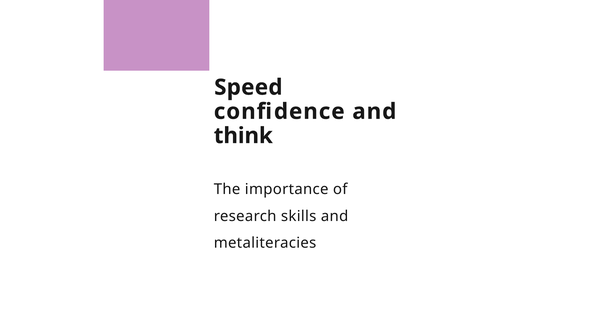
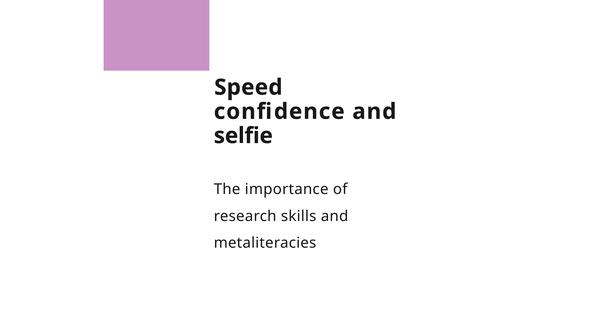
think: think -> selfie (243, 136)
